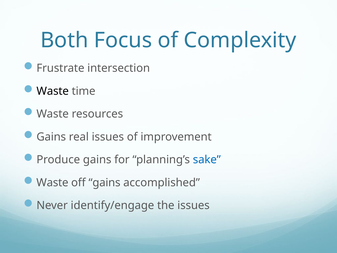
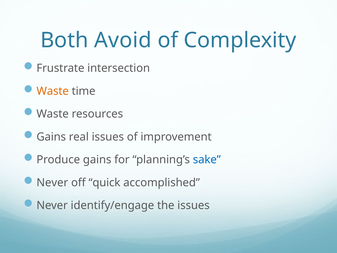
Focus: Focus -> Avoid (123, 40)
Waste colour: black -> orange (53, 91)
Waste: Waste -> Never (52, 182)
off gains: gains -> quick (104, 182)
